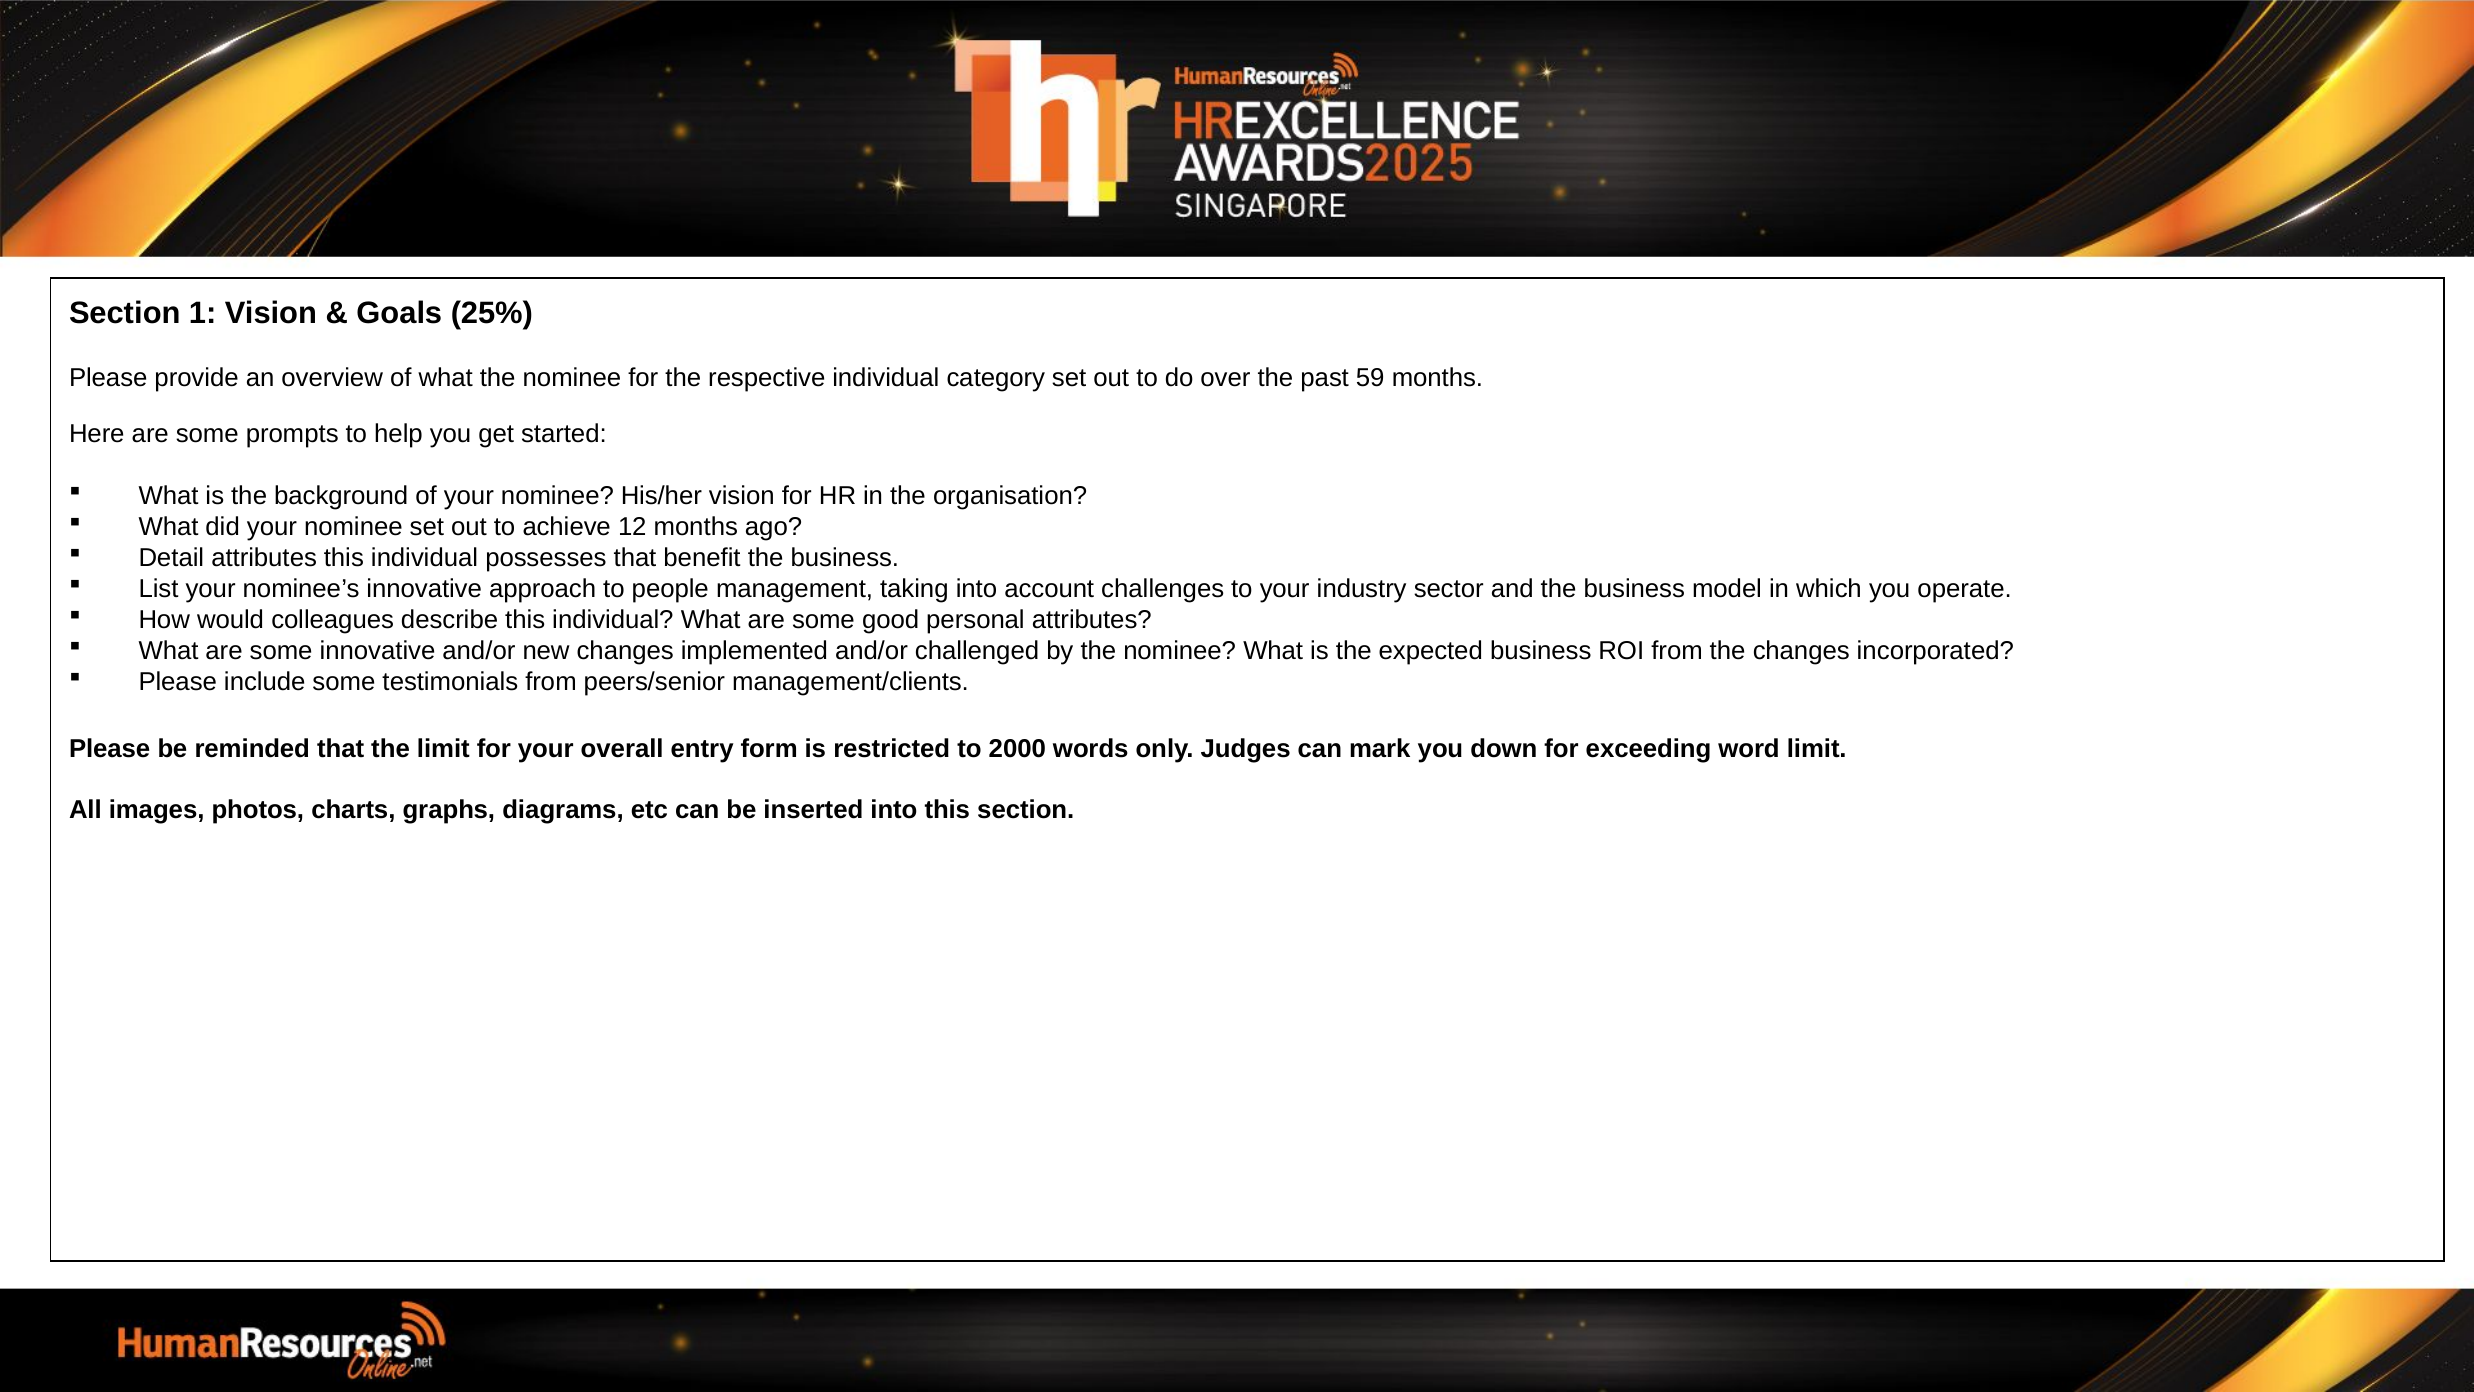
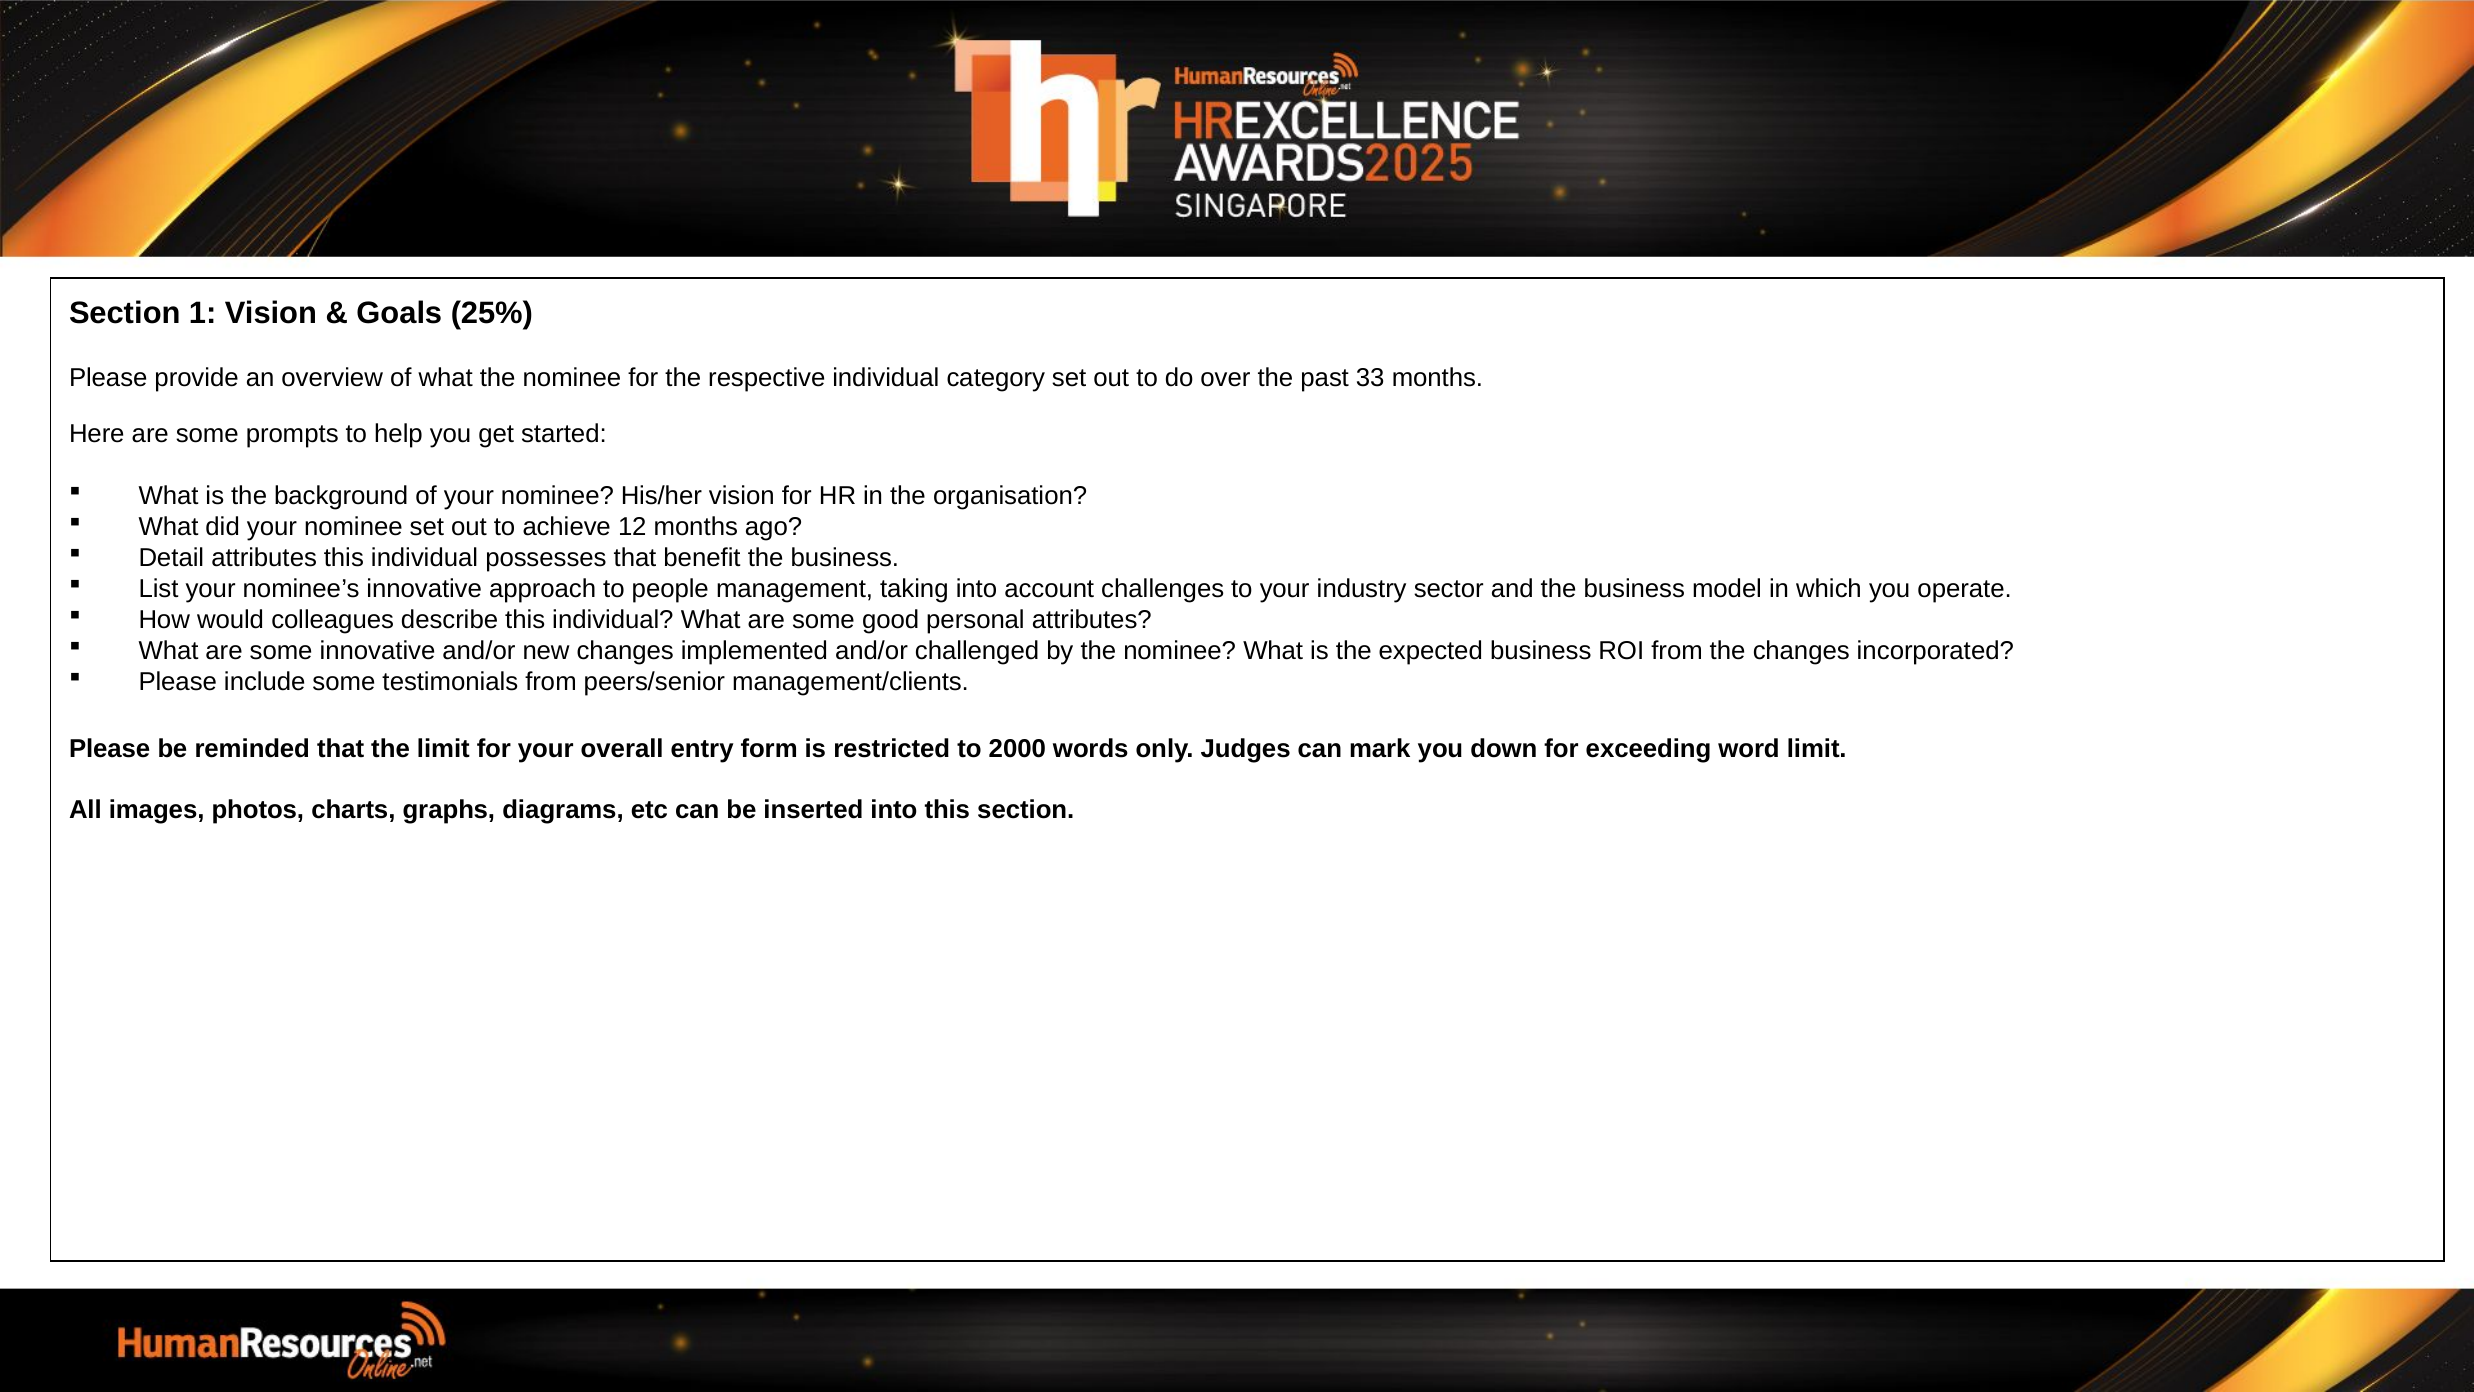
59: 59 -> 33 (1370, 378)
